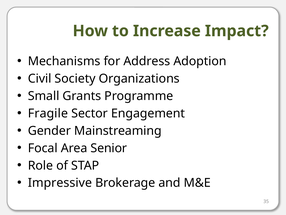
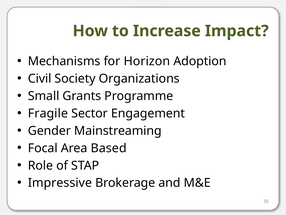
Address: Address -> Horizon (147, 61)
Senior: Senior -> Based (109, 148)
